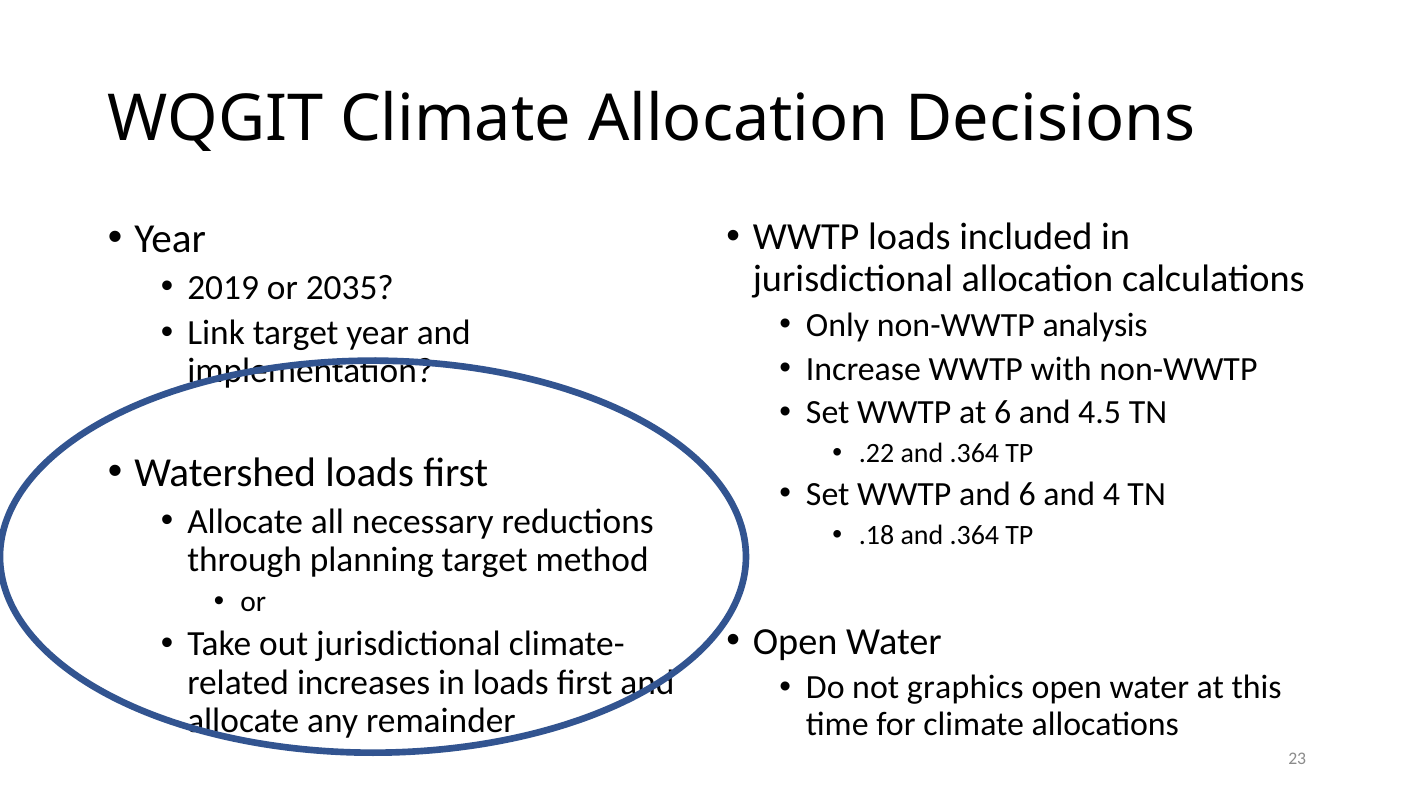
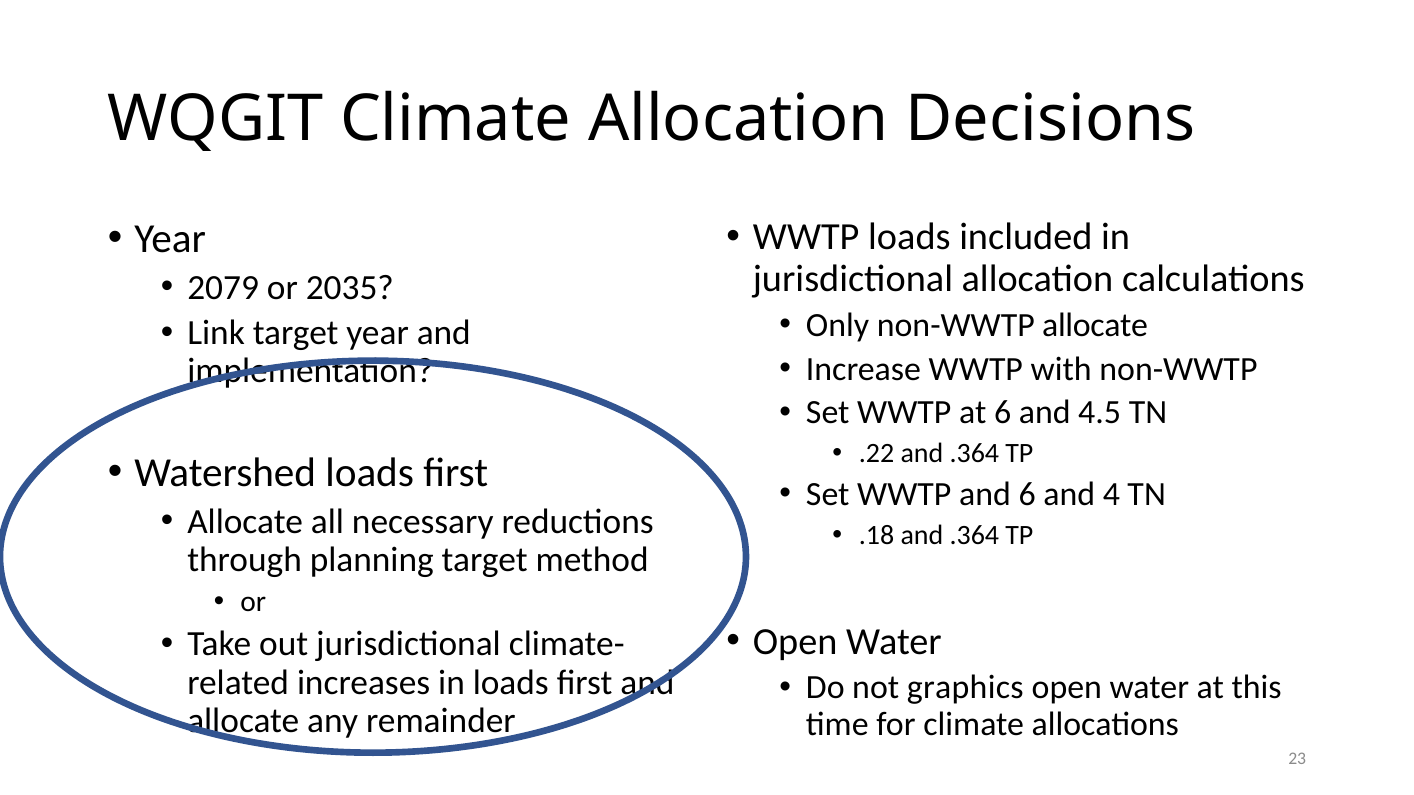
2019: 2019 -> 2079 (223, 288)
non-WWTP analysis: analysis -> allocate (1095, 325)
